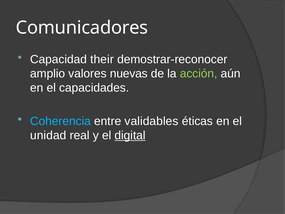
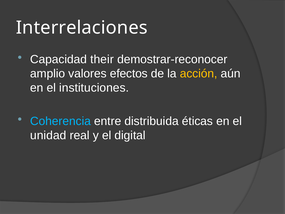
Comunicadores: Comunicadores -> Interrelaciones (82, 28)
nuevas: nuevas -> efectos (129, 73)
acción colour: light green -> yellow (199, 73)
capacidades: capacidades -> instituciones (94, 88)
validables: validables -> distribuida (152, 121)
digital underline: present -> none (130, 135)
